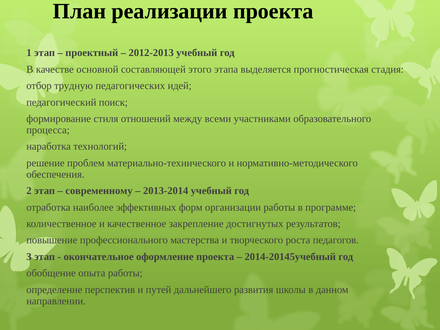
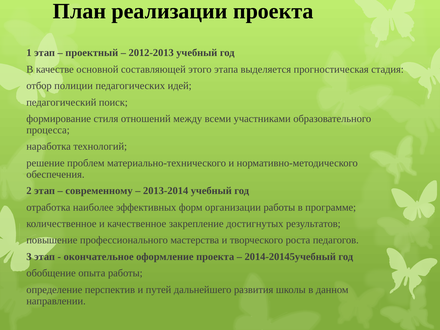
трудную: трудную -> полиции (74, 86)
